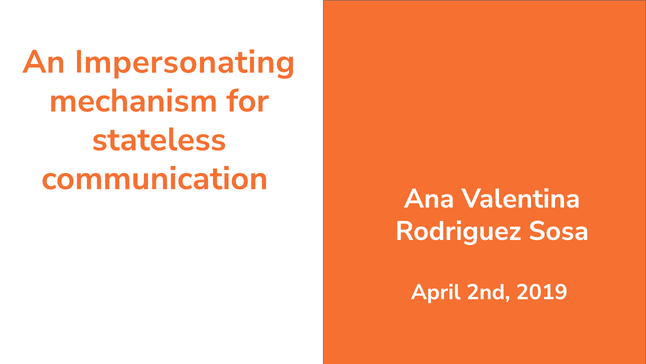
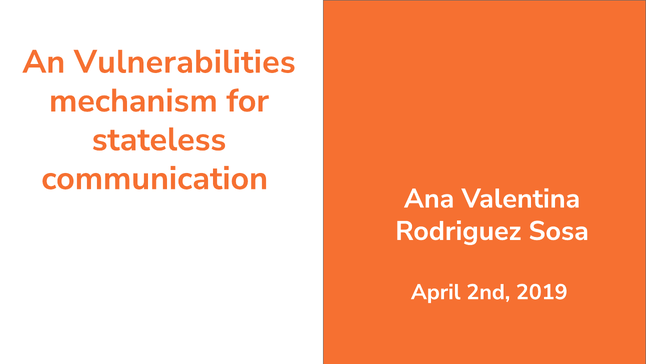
Impersonating: Impersonating -> Vulnerabilities (185, 62)
